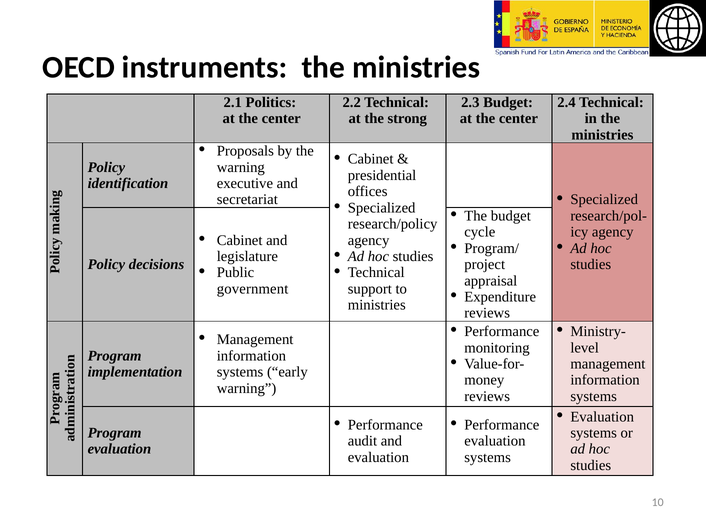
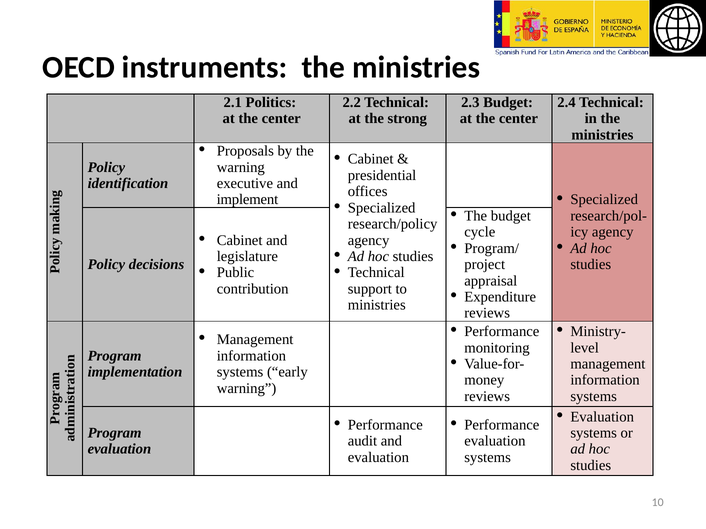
secretariat: secretariat -> implement (247, 200)
government: government -> contribution (253, 289)
